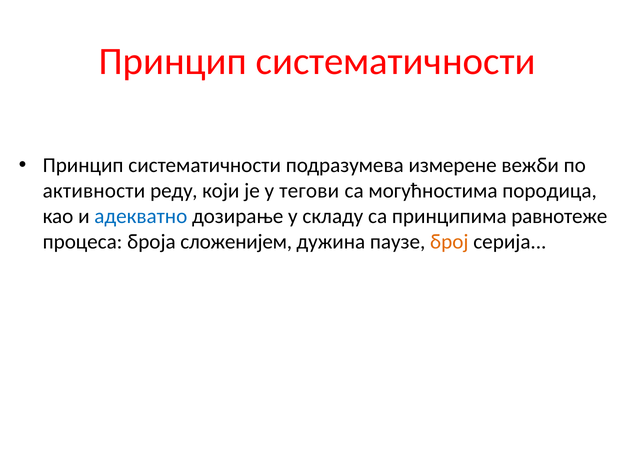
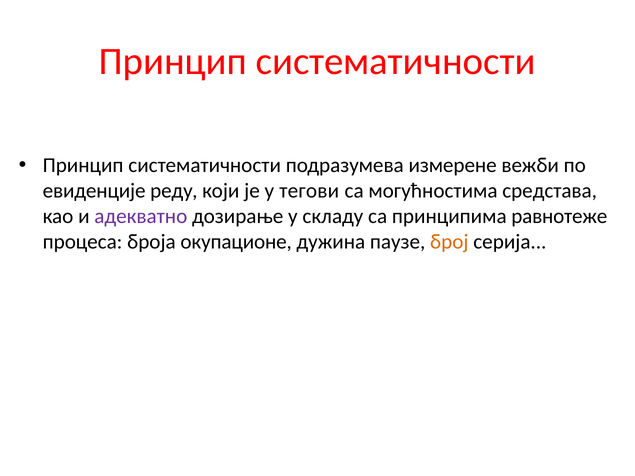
активности: активности -> евиденције (94, 191)
породица: породица -> средстава (550, 191)
адекватно colour: blue -> purple (141, 216)
сложенијем: сложенијем -> окупационе (236, 242)
